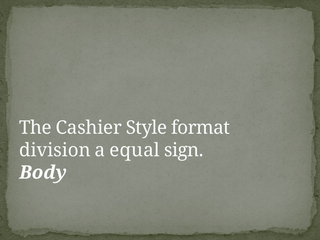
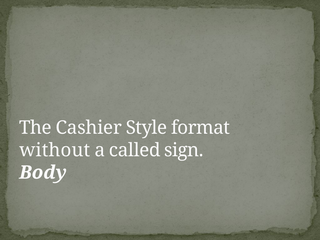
division: division -> without (55, 150)
equal: equal -> called (135, 150)
